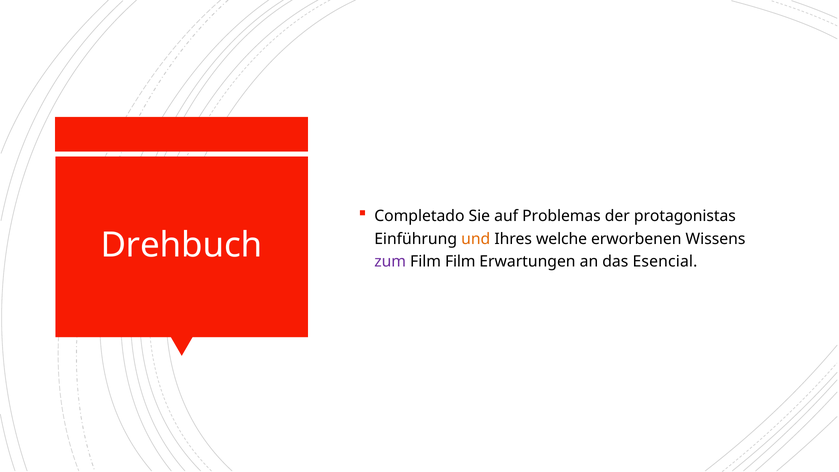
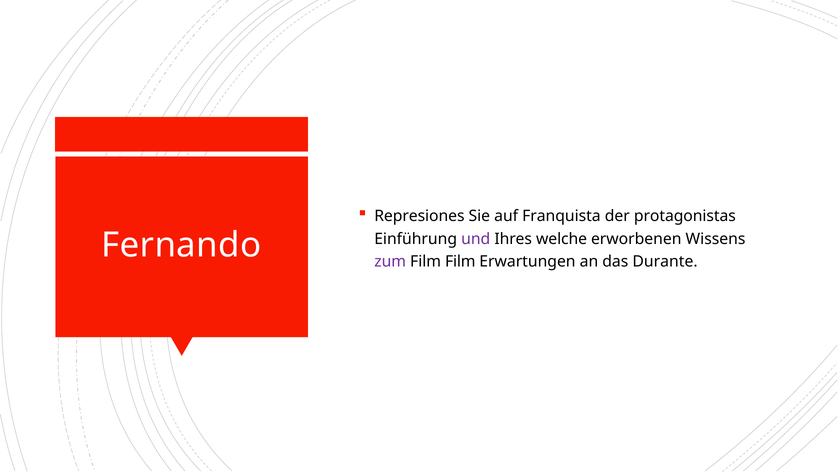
Completado: Completado -> Represiones (419, 216)
Problemas: Problemas -> Franquista (561, 216)
und colour: orange -> purple (476, 239)
Drehbuch: Drehbuch -> Fernando (181, 245)
Esencial: Esencial -> Durante (665, 261)
